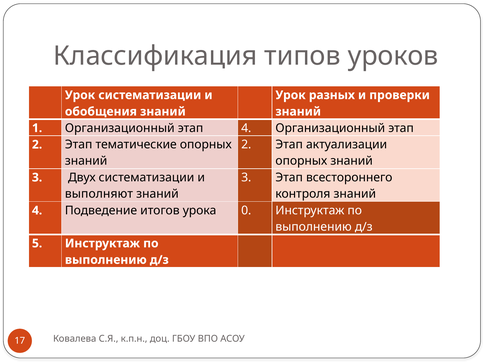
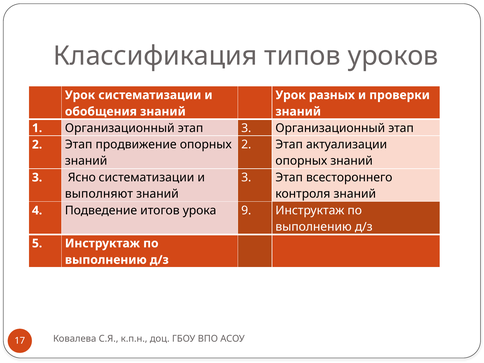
этап 4: 4 -> 3 (246, 128)
тематические: тематические -> продвижение (136, 145)
Двух: Двух -> Ясно (82, 177)
0: 0 -> 9 (246, 210)
